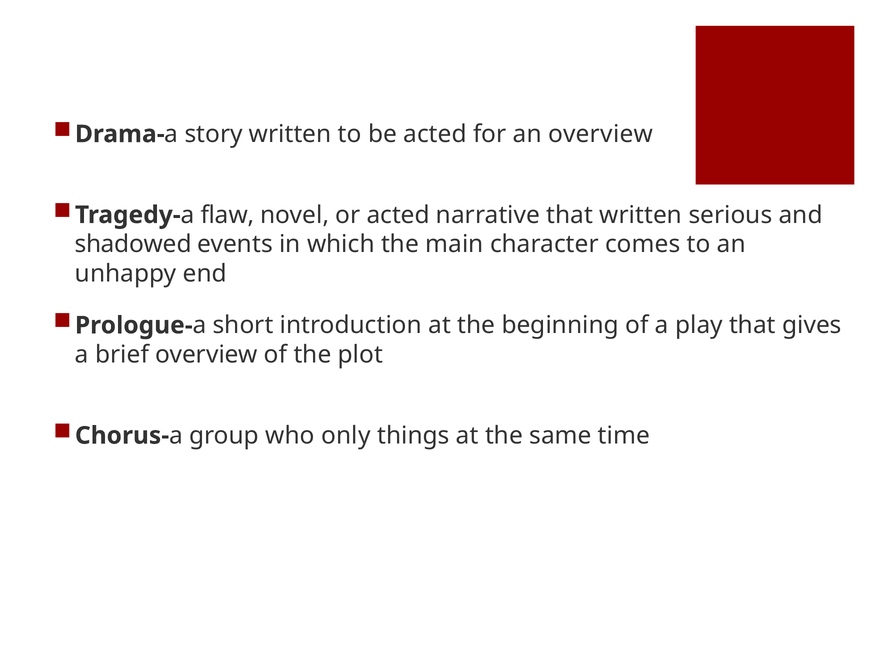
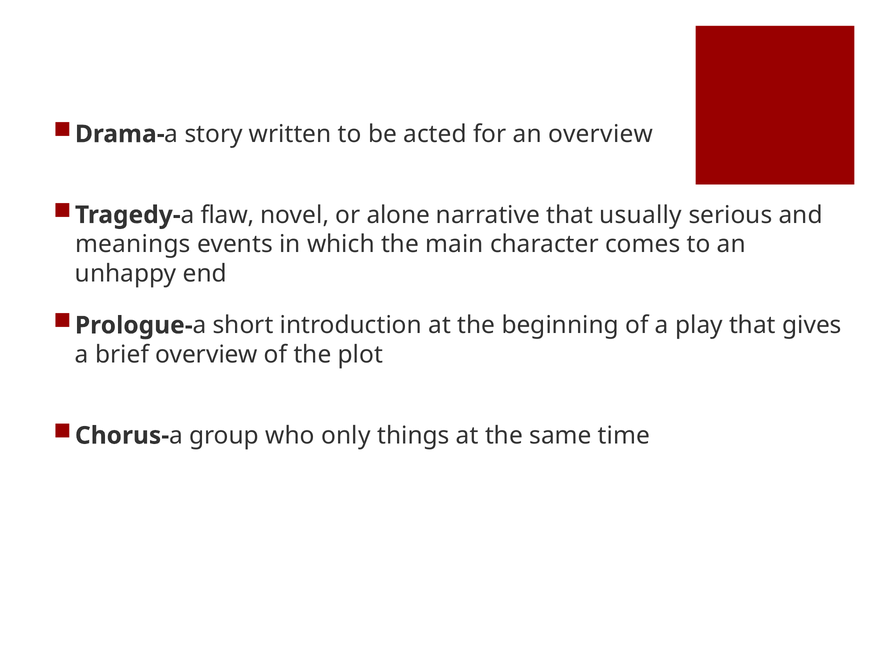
or acted: acted -> alone (398, 215)
that written: written -> usually (641, 215)
shadowed: shadowed -> meanings (133, 245)
